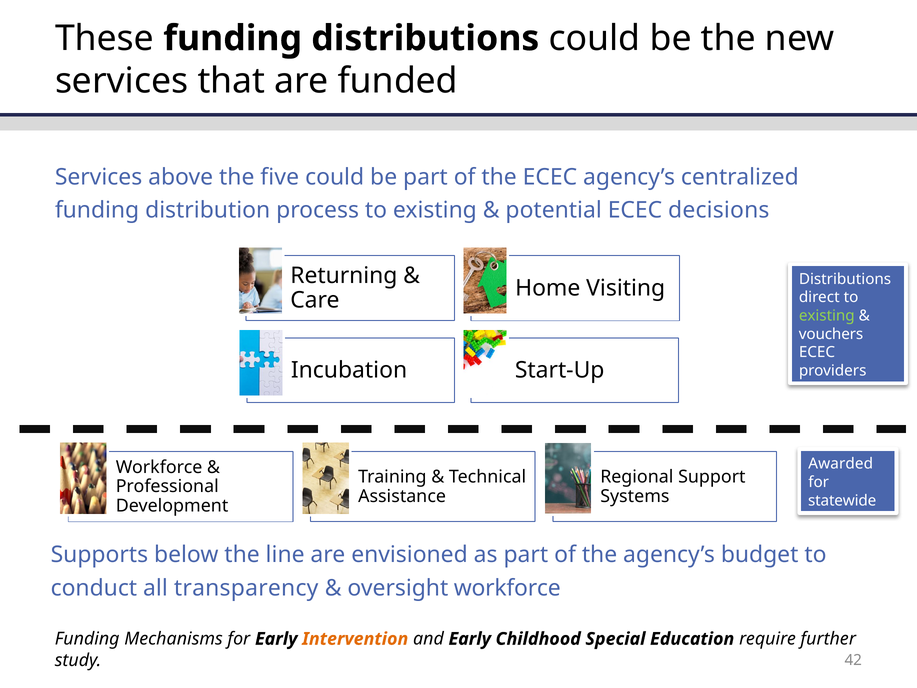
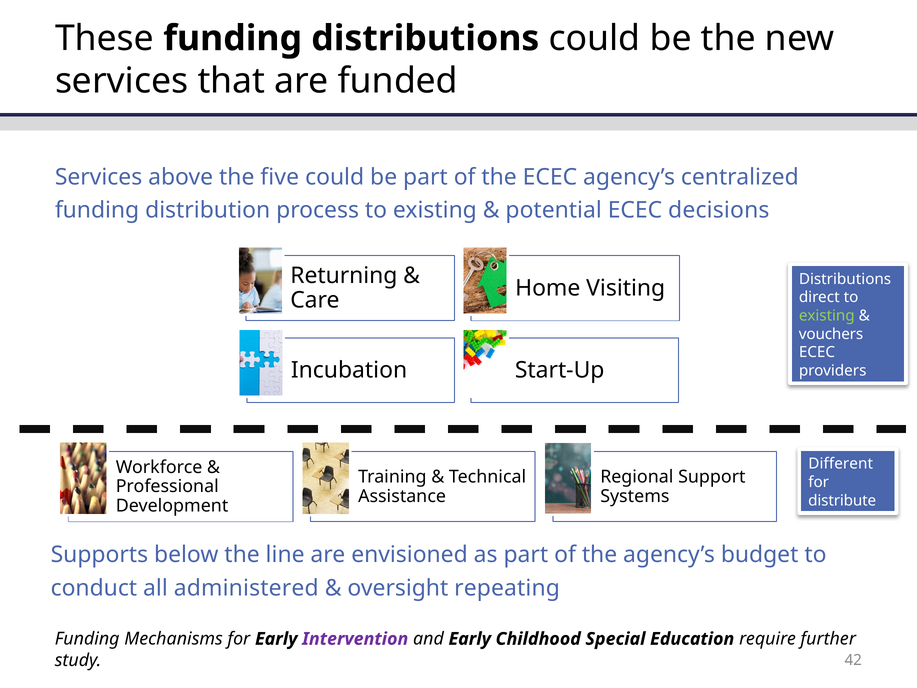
Awarded: Awarded -> Different (841, 464)
statewide: statewide -> distribute (842, 500)
transparency: transparency -> administered (246, 588)
oversight workforce: workforce -> repeating (507, 588)
Intervention colour: orange -> purple (355, 639)
